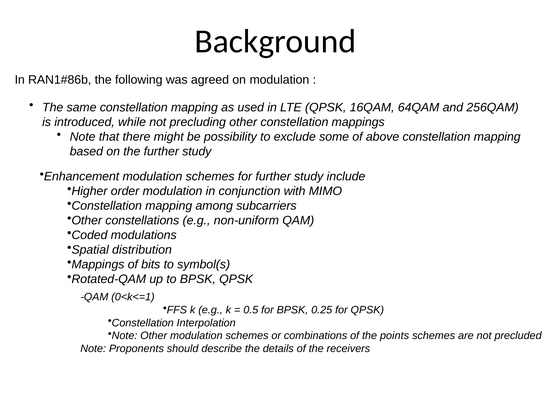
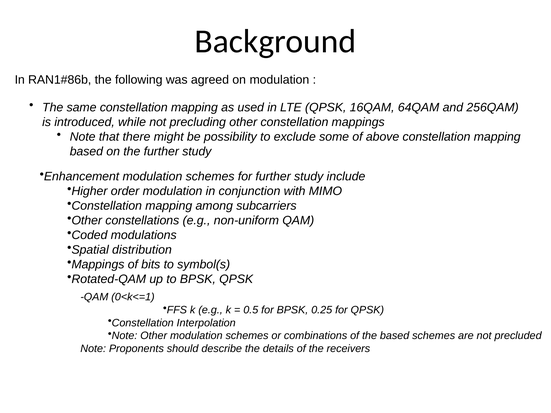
the points: points -> based (395, 336)
